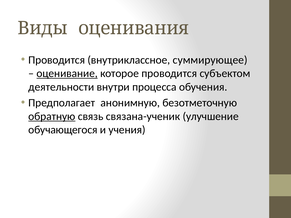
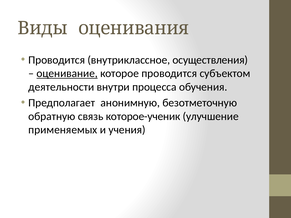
суммирующее: суммирующее -> осуществления (210, 60)
обратную underline: present -> none (52, 116)
связана-ученик: связана-ученик -> которое-ученик (143, 116)
обучающегося: обучающегося -> применяемых (63, 130)
